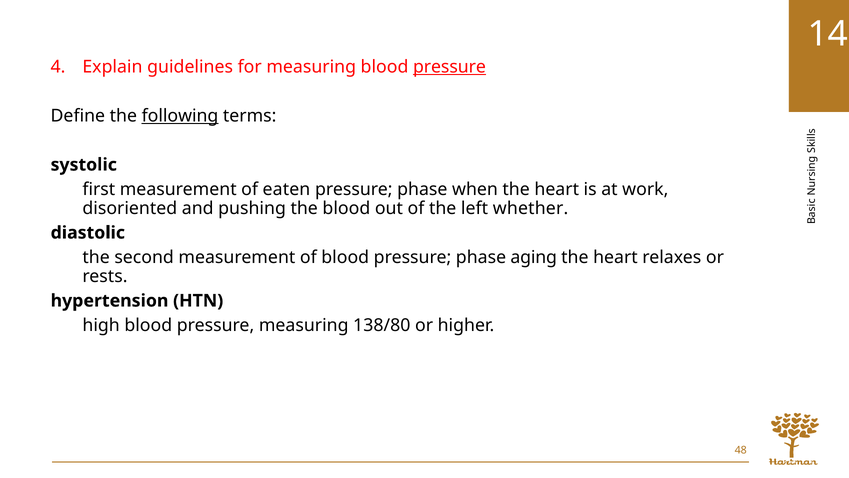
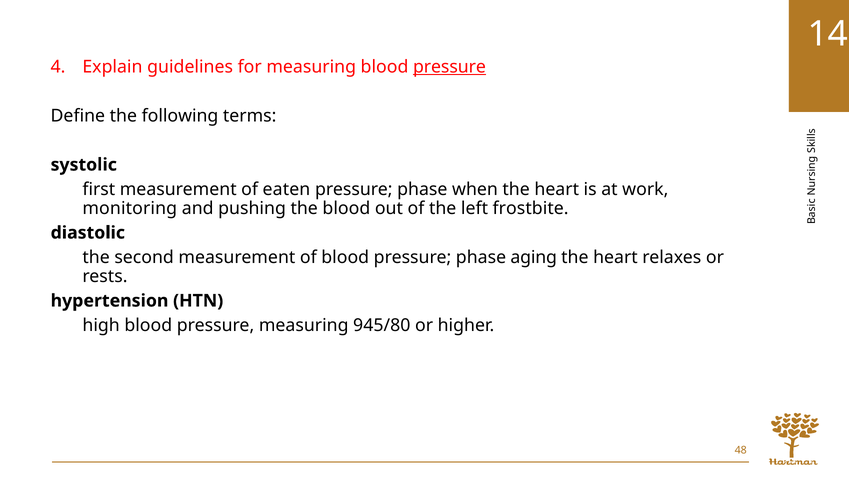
following underline: present -> none (180, 116)
disoriented: disoriented -> monitoring (130, 208)
whether: whether -> frostbite (531, 208)
138/80: 138/80 -> 945/80 (382, 325)
